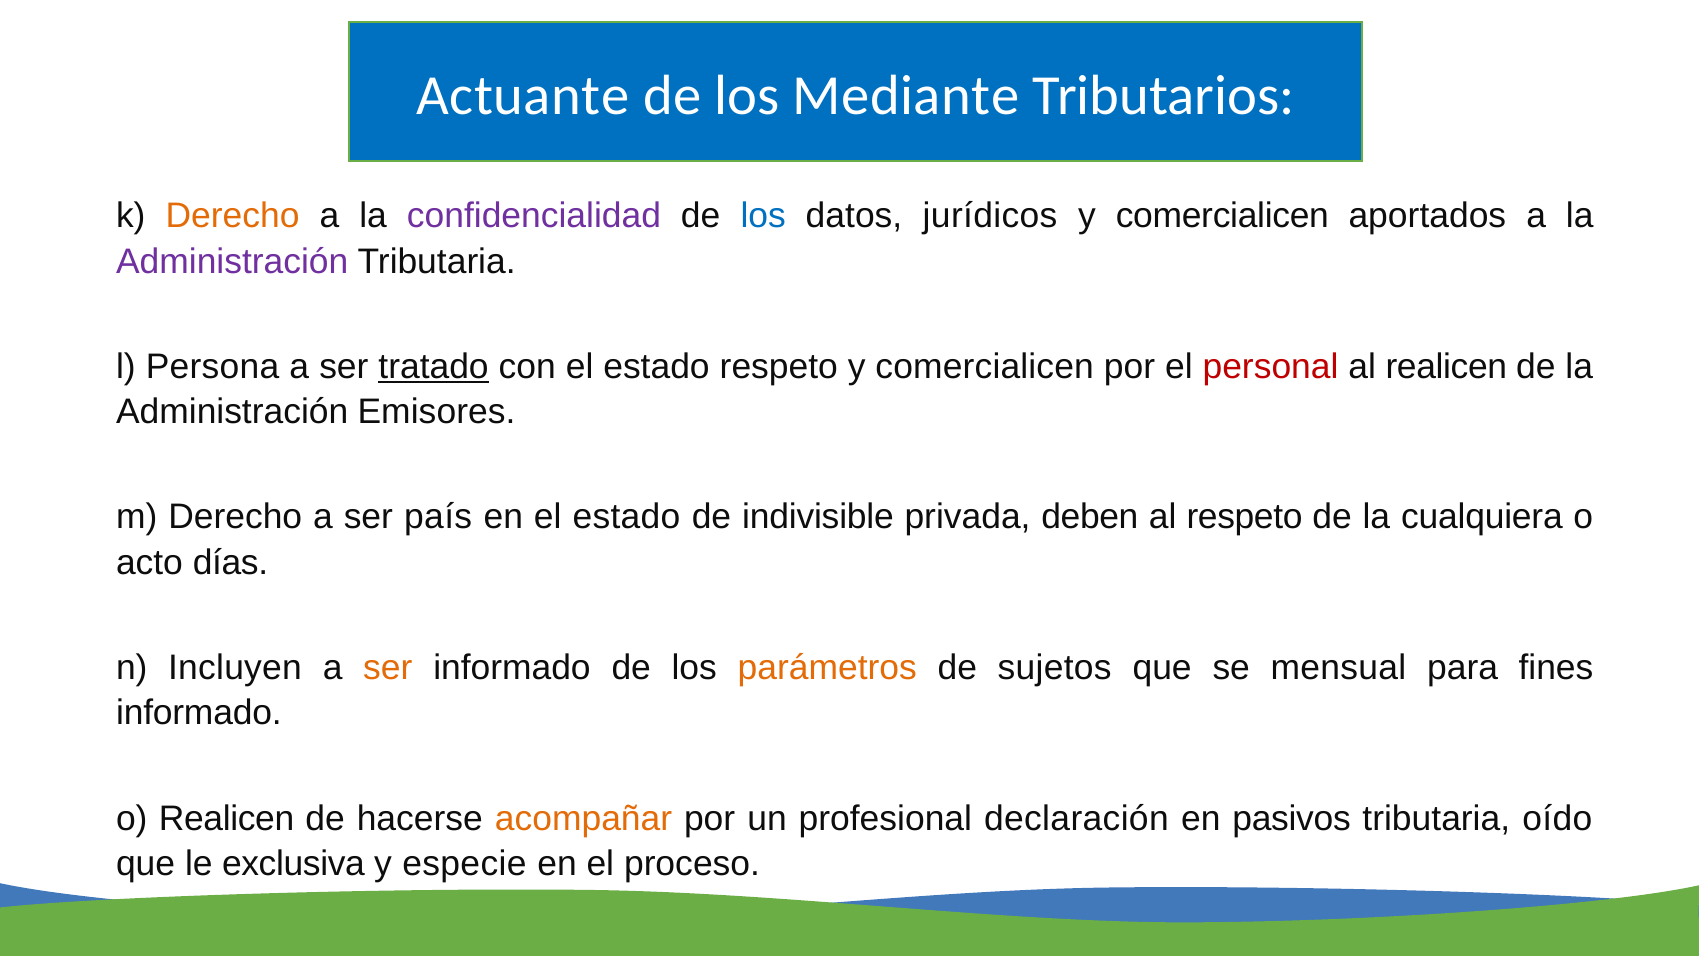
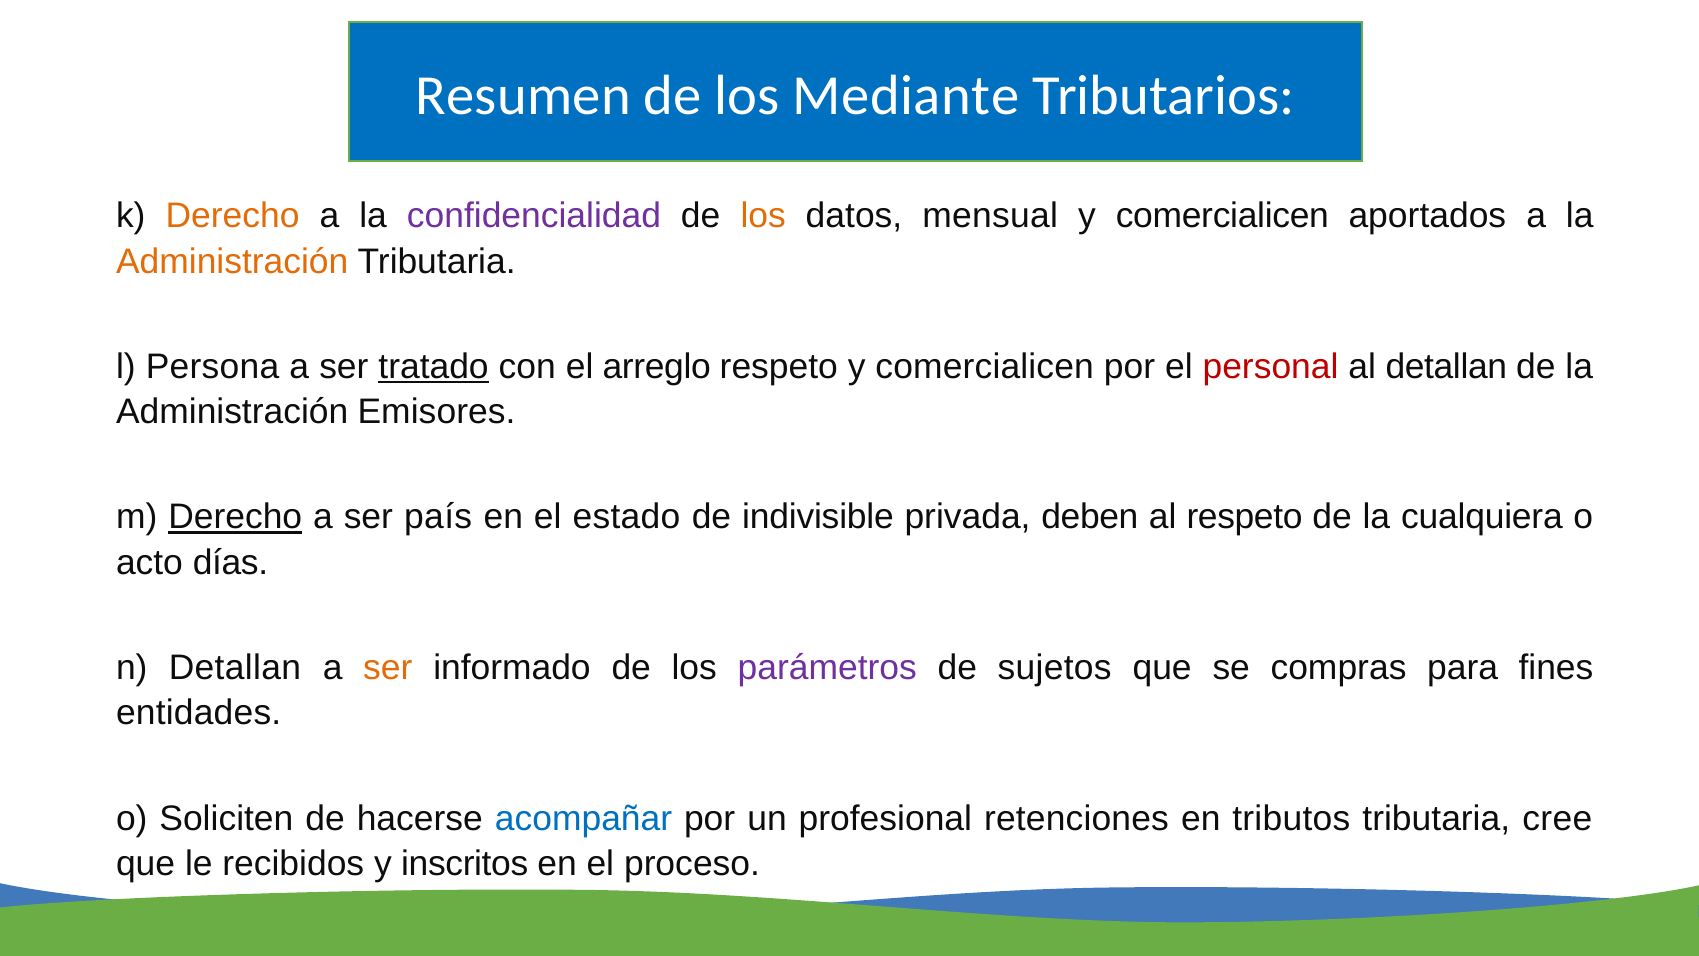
Actuante: Actuante -> Resumen (523, 95)
los colour: blue -> orange (763, 216)
jurídicos: jurídicos -> mensual (990, 216)
Administración colour: purple -> orange (232, 262)
con el estado: estado -> arreglo (657, 367)
al realicen: realicen -> detallan (1446, 367)
Derecho underline: none -> present (235, 517)
n Incluyen: Incluyen -> Detallan (235, 668)
parámetros colour: orange -> purple (827, 668)
mensual: mensual -> compras (1339, 668)
informado: informado -> entidades (199, 713)
o Realicen: Realicen -> Soliciten (226, 818)
acompañar colour: orange -> blue (584, 818)
declaración: declaración -> retenciones (1076, 818)
pasivos: pasivos -> tributos (1291, 818)
oído: oído -> cree (1557, 818)
exclusiva: exclusiva -> recibidos (293, 864)
especie: especie -> inscritos (465, 864)
